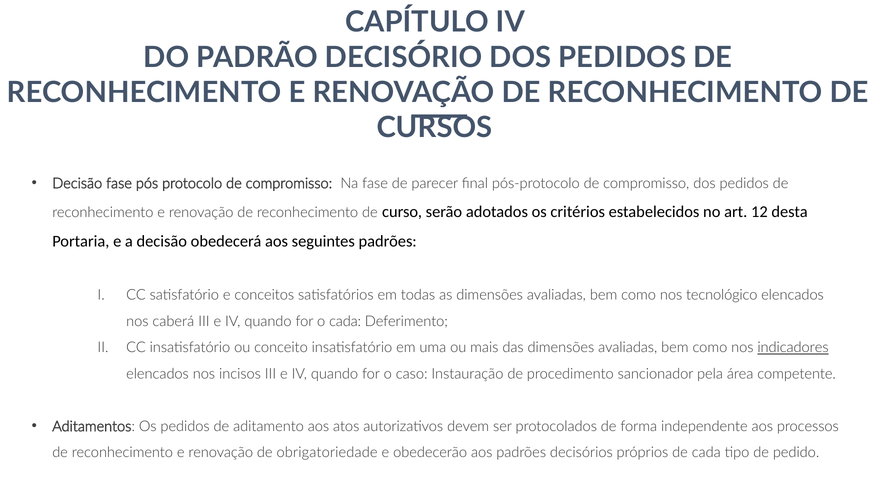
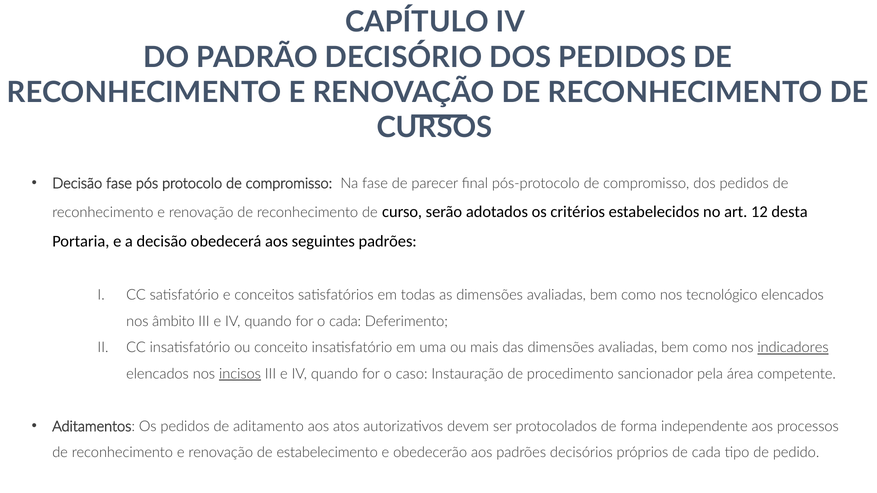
caberá: caberá -> âmbito (173, 322)
incisos underline: none -> present (240, 374)
obrigatoriedade: obrigatoriedade -> estabelecimento (327, 453)
